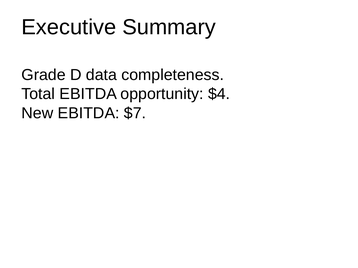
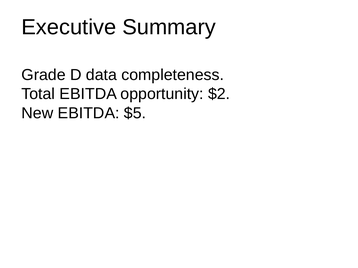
$4: $4 -> $2 (219, 94)
$7: $7 -> $5 (135, 113)
